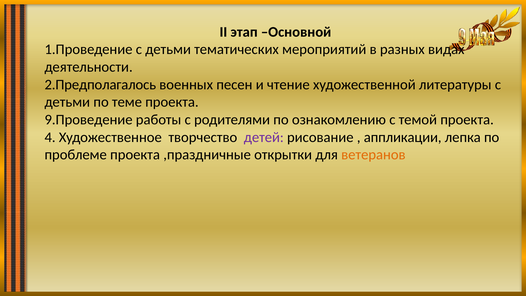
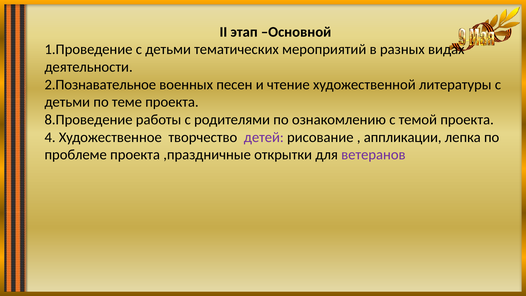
2.Предполагалось: 2.Предполагалось -> 2.Познавательное (100, 85)
9.Проведение: 9.Проведение -> 8.Проведение (89, 120)
ветеранов colour: orange -> purple (373, 155)
